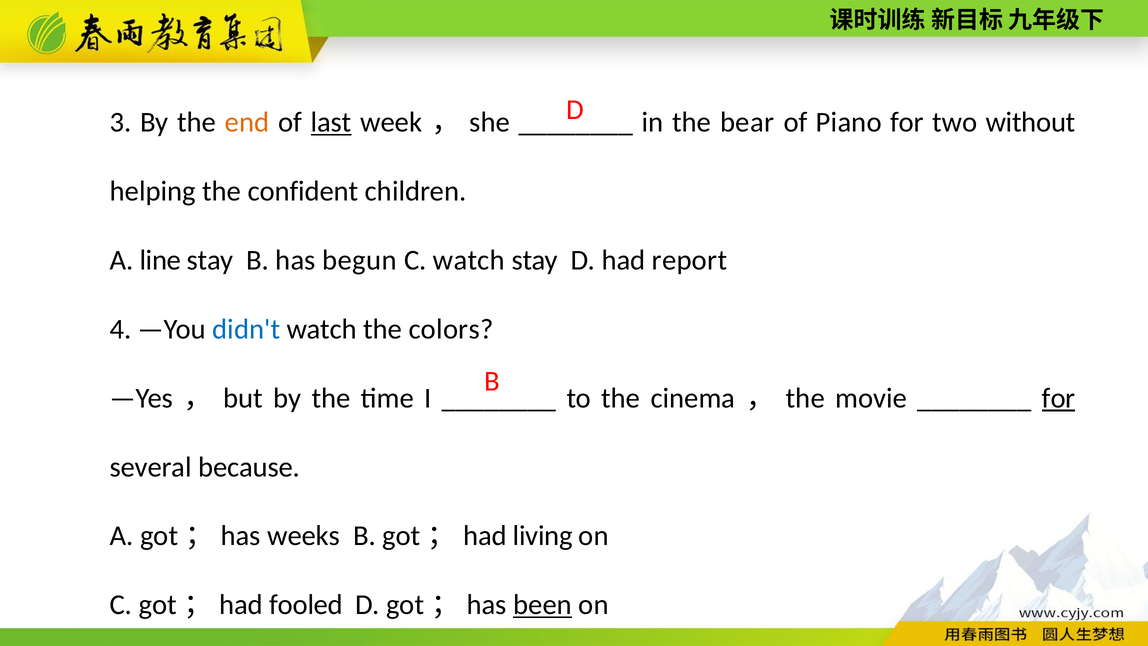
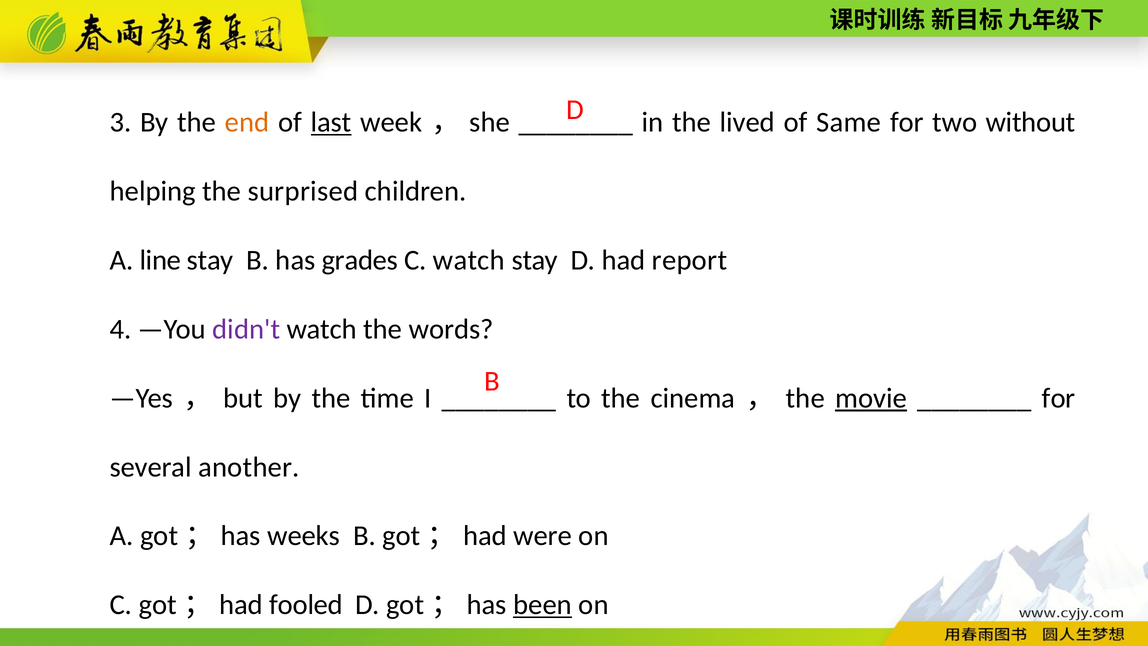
bear: bear -> lived (747, 122)
Piano: Piano -> Same (849, 122)
confident: confident -> surprised (303, 191)
begun: begun -> grades (360, 260)
didn't colour: blue -> purple (246, 329)
colors: colors -> words (451, 329)
movie underline: none -> present (871, 398)
for underline: present -> none (1059, 398)
because: because -> another (249, 467)
living: living -> were (543, 536)
